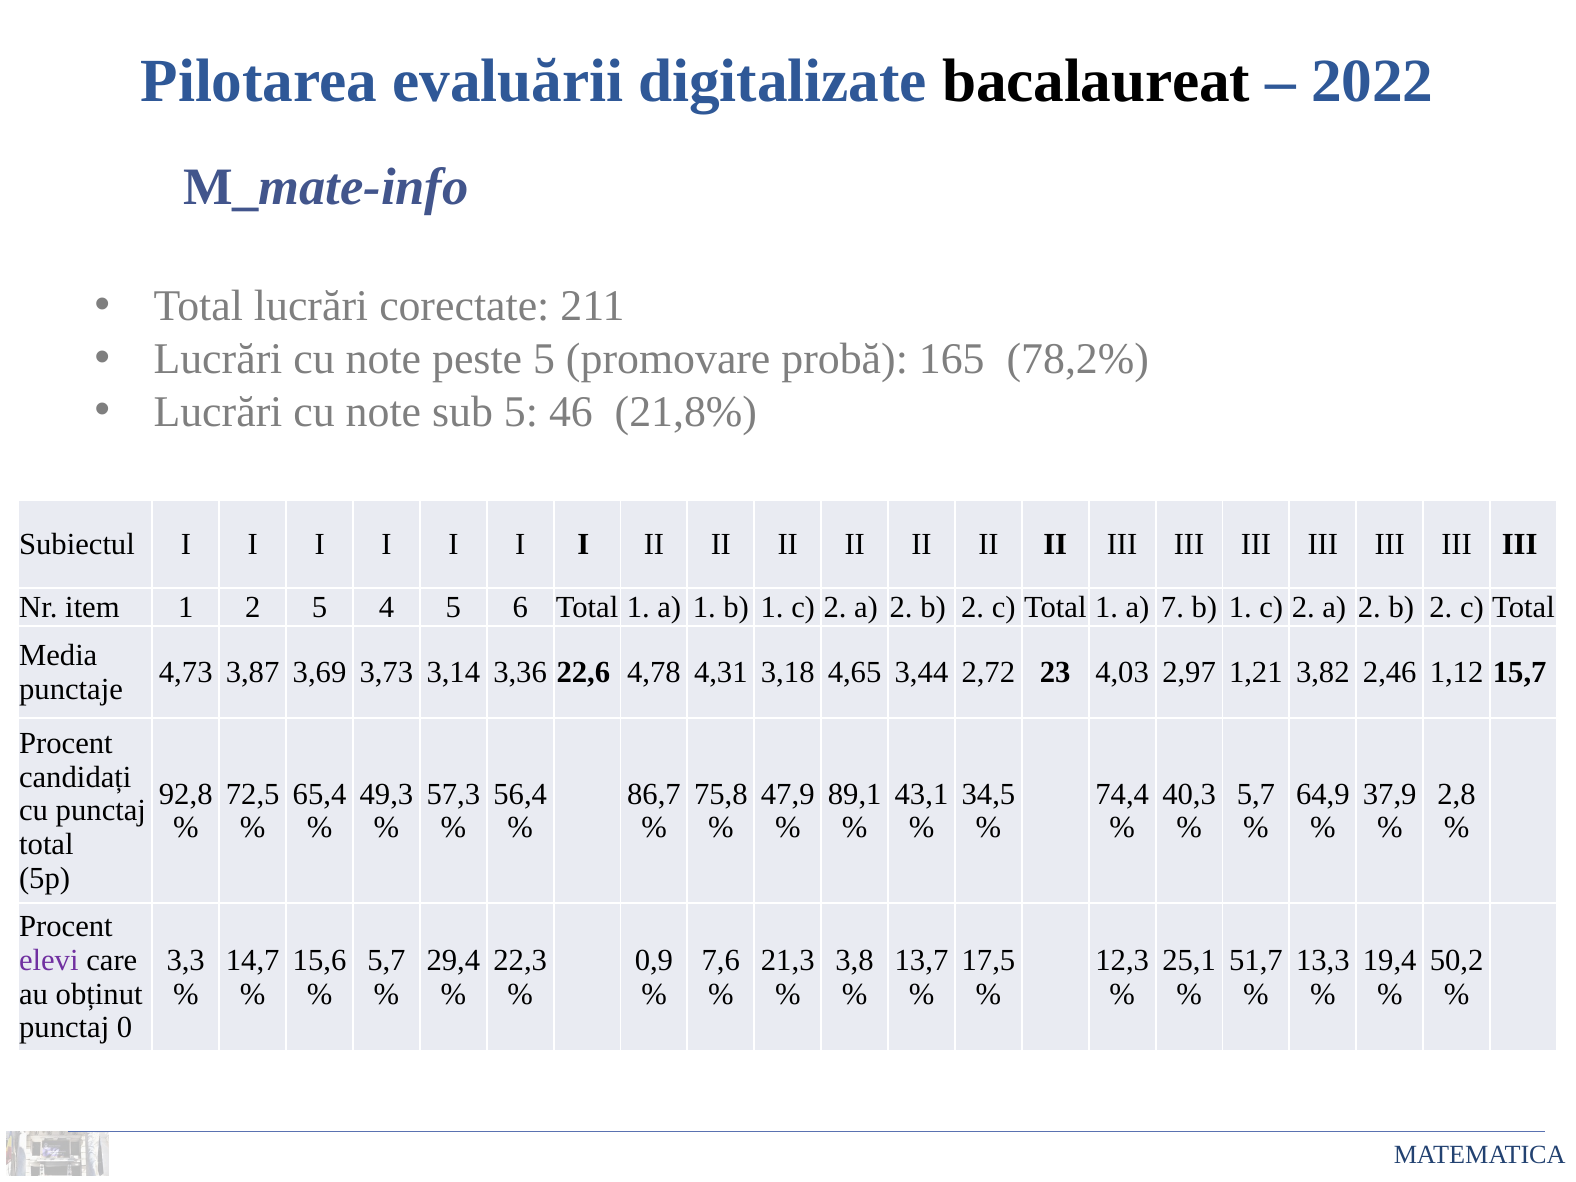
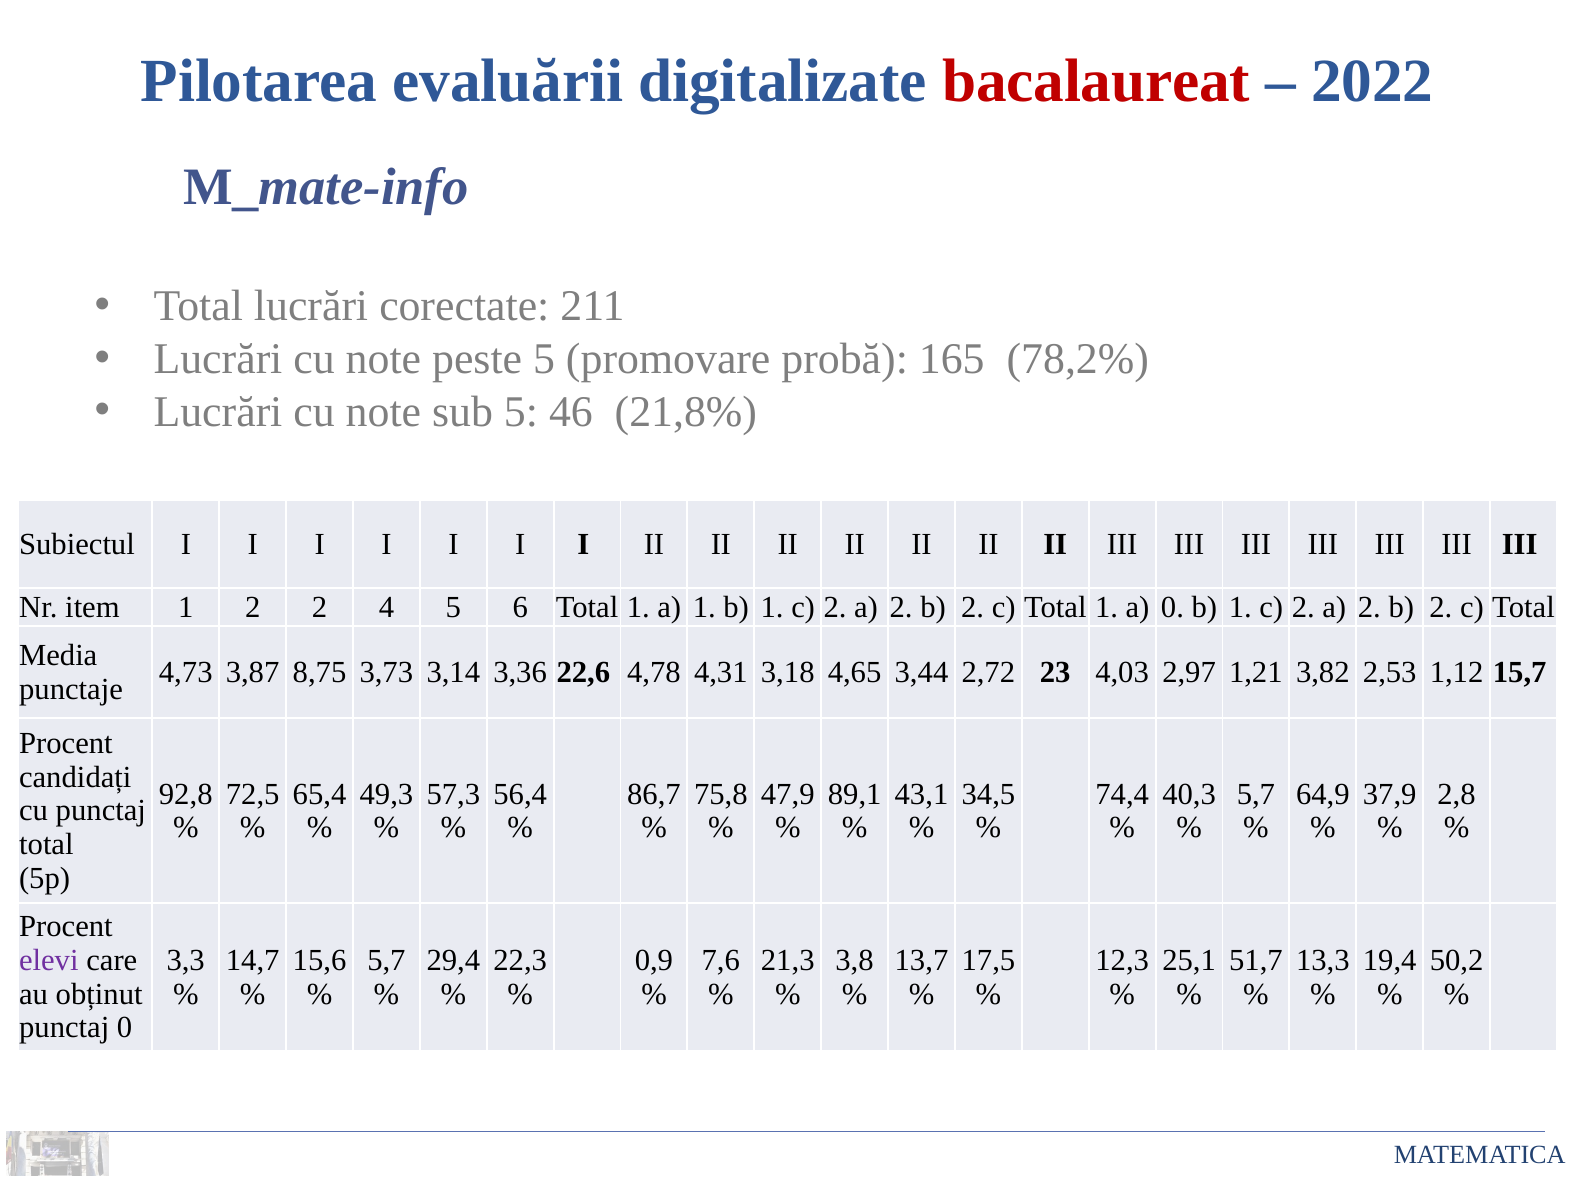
bacalaureat colour: black -> red (1096, 81)
2 5: 5 -> 2 (320, 608)
a 7: 7 -> 0 (1172, 608)
3,69: 3,69 -> 8,75 (320, 672)
2,46: 2,46 -> 2,53 (1390, 672)
